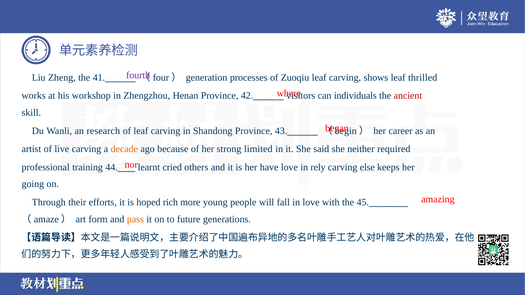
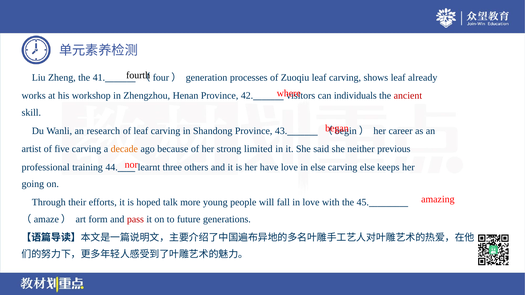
fourth colour: purple -> black (138, 75)
thrilled: thrilled -> already (423, 78)
live: live -> five (62, 149)
required: required -> previous (394, 149)
cried: cried -> three (172, 167)
in rely: rely -> else (318, 167)
rich: rich -> talk (170, 202)
pass colour: orange -> red (135, 219)
